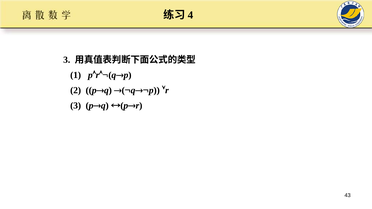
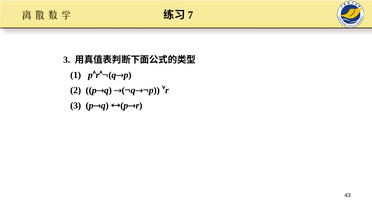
4: 4 -> 7 (190, 15)
